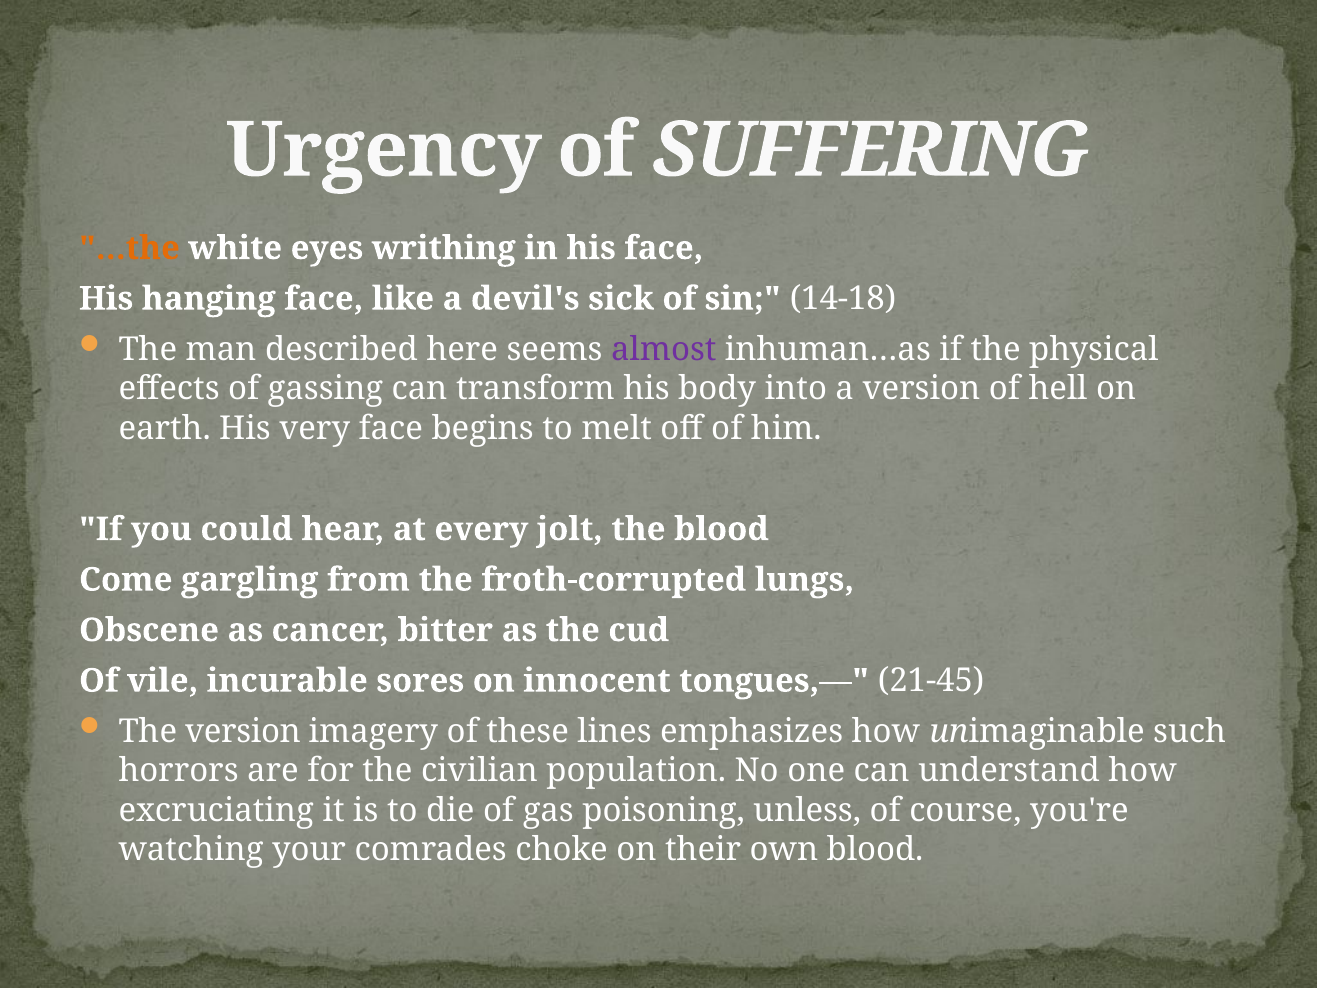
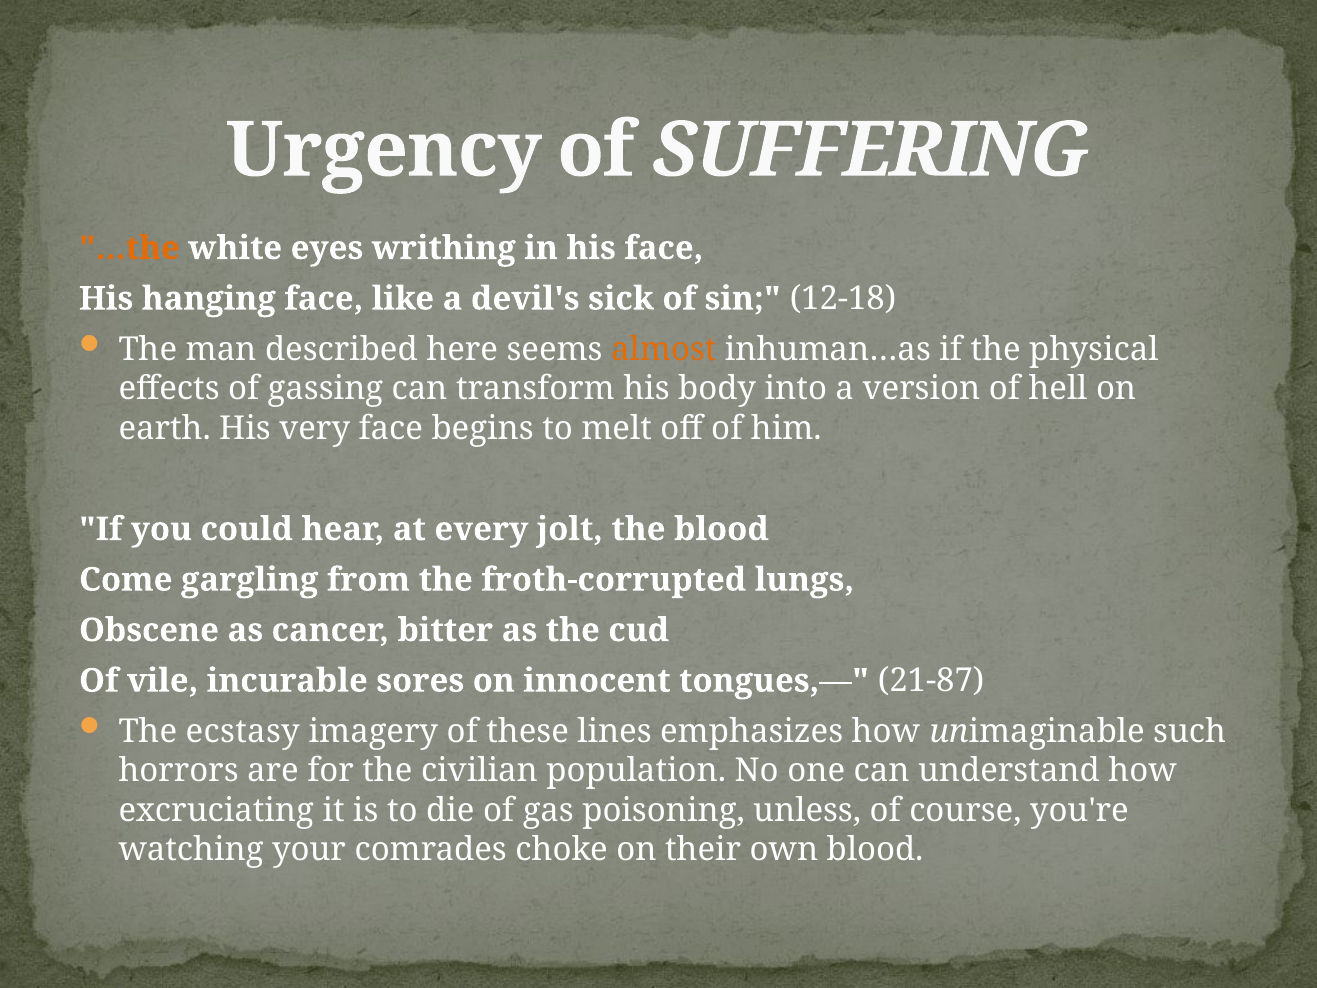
14-18: 14-18 -> 12-18 (843, 299)
almost colour: purple -> orange (664, 349)
21-45: 21-45 -> 21-87 (931, 681)
The version: version -> ecstasy (243, 731)
